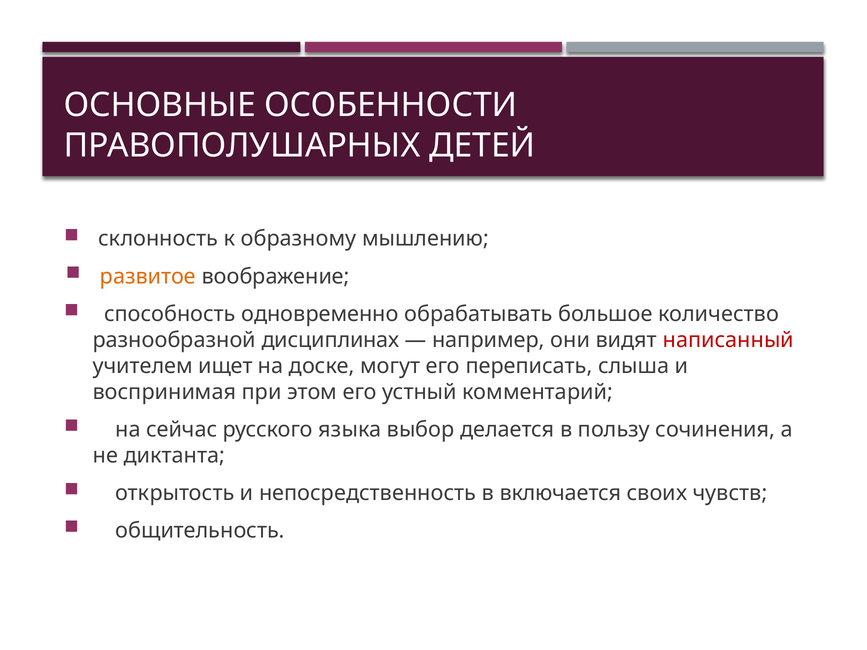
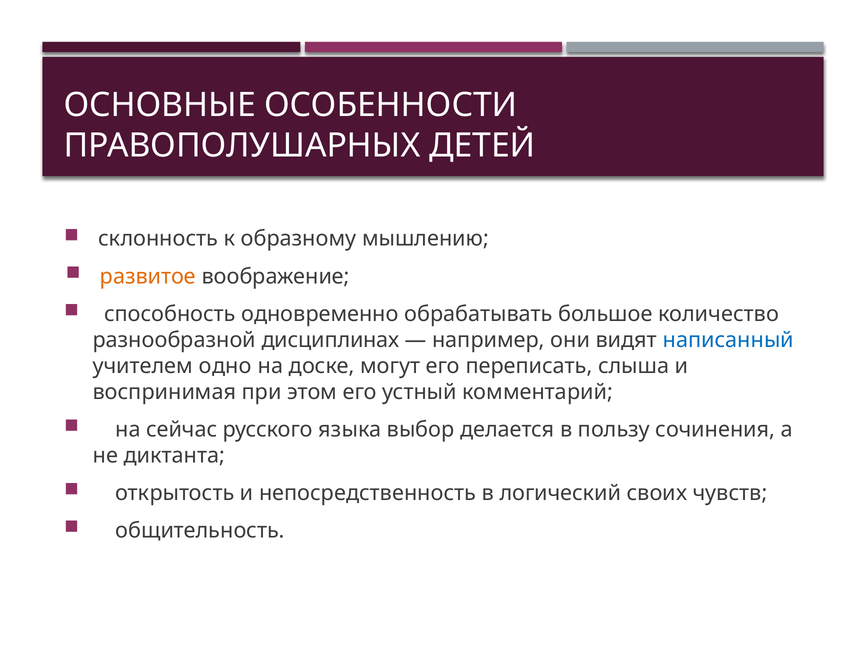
написанный colour: red -> blue (728, 340)
ищет: ищет -> одно (225, 366)
включается: включается -> логический (560, 493)
